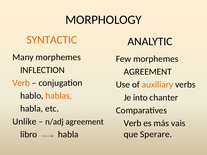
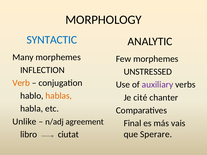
SYNTACTIC colour: orange -> blue (52, 40)
AGREEMENT: AGREEMENT -> UNSTRESSED (148, 72)
auxiliary colour: orange -> purple (157, 85)
into: into -> cité (140, 98)
Verb: Verb -> Final (132, 123)
libro habla: habla -> ciutat (68, 135)
